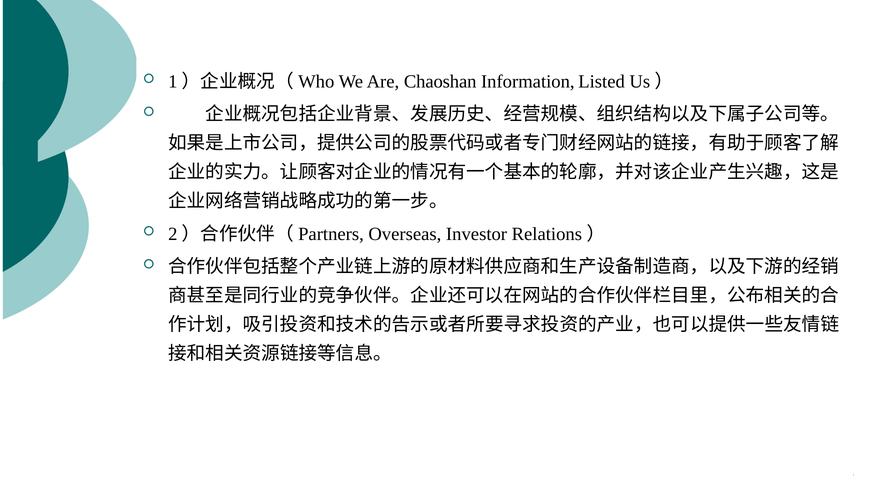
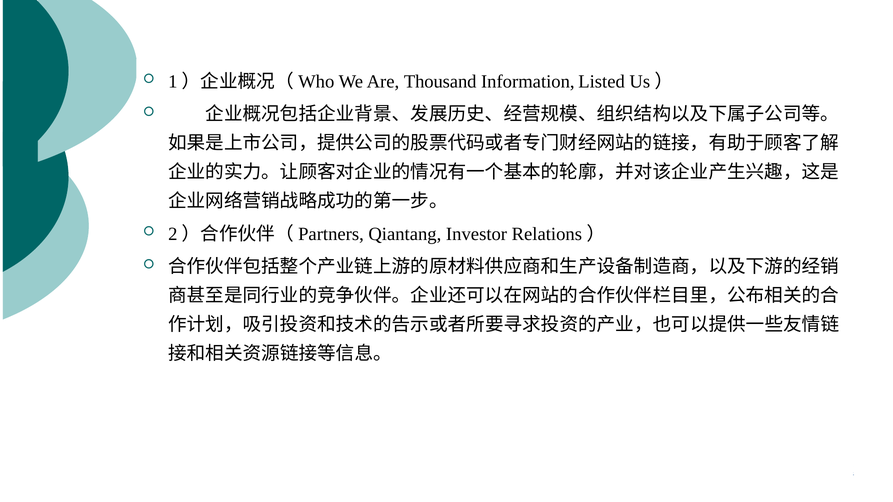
Chaoshan: Chaoshan -> Thousand (440, 82)
Overseas: Overseas -> Qiantang (405, 234)
